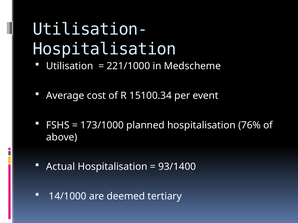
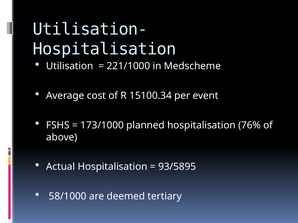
93/1400: 93/1400 -> 93/5895 (177, 167)
14/1000: 14/1000 -> 58/1000 (68, 197)
